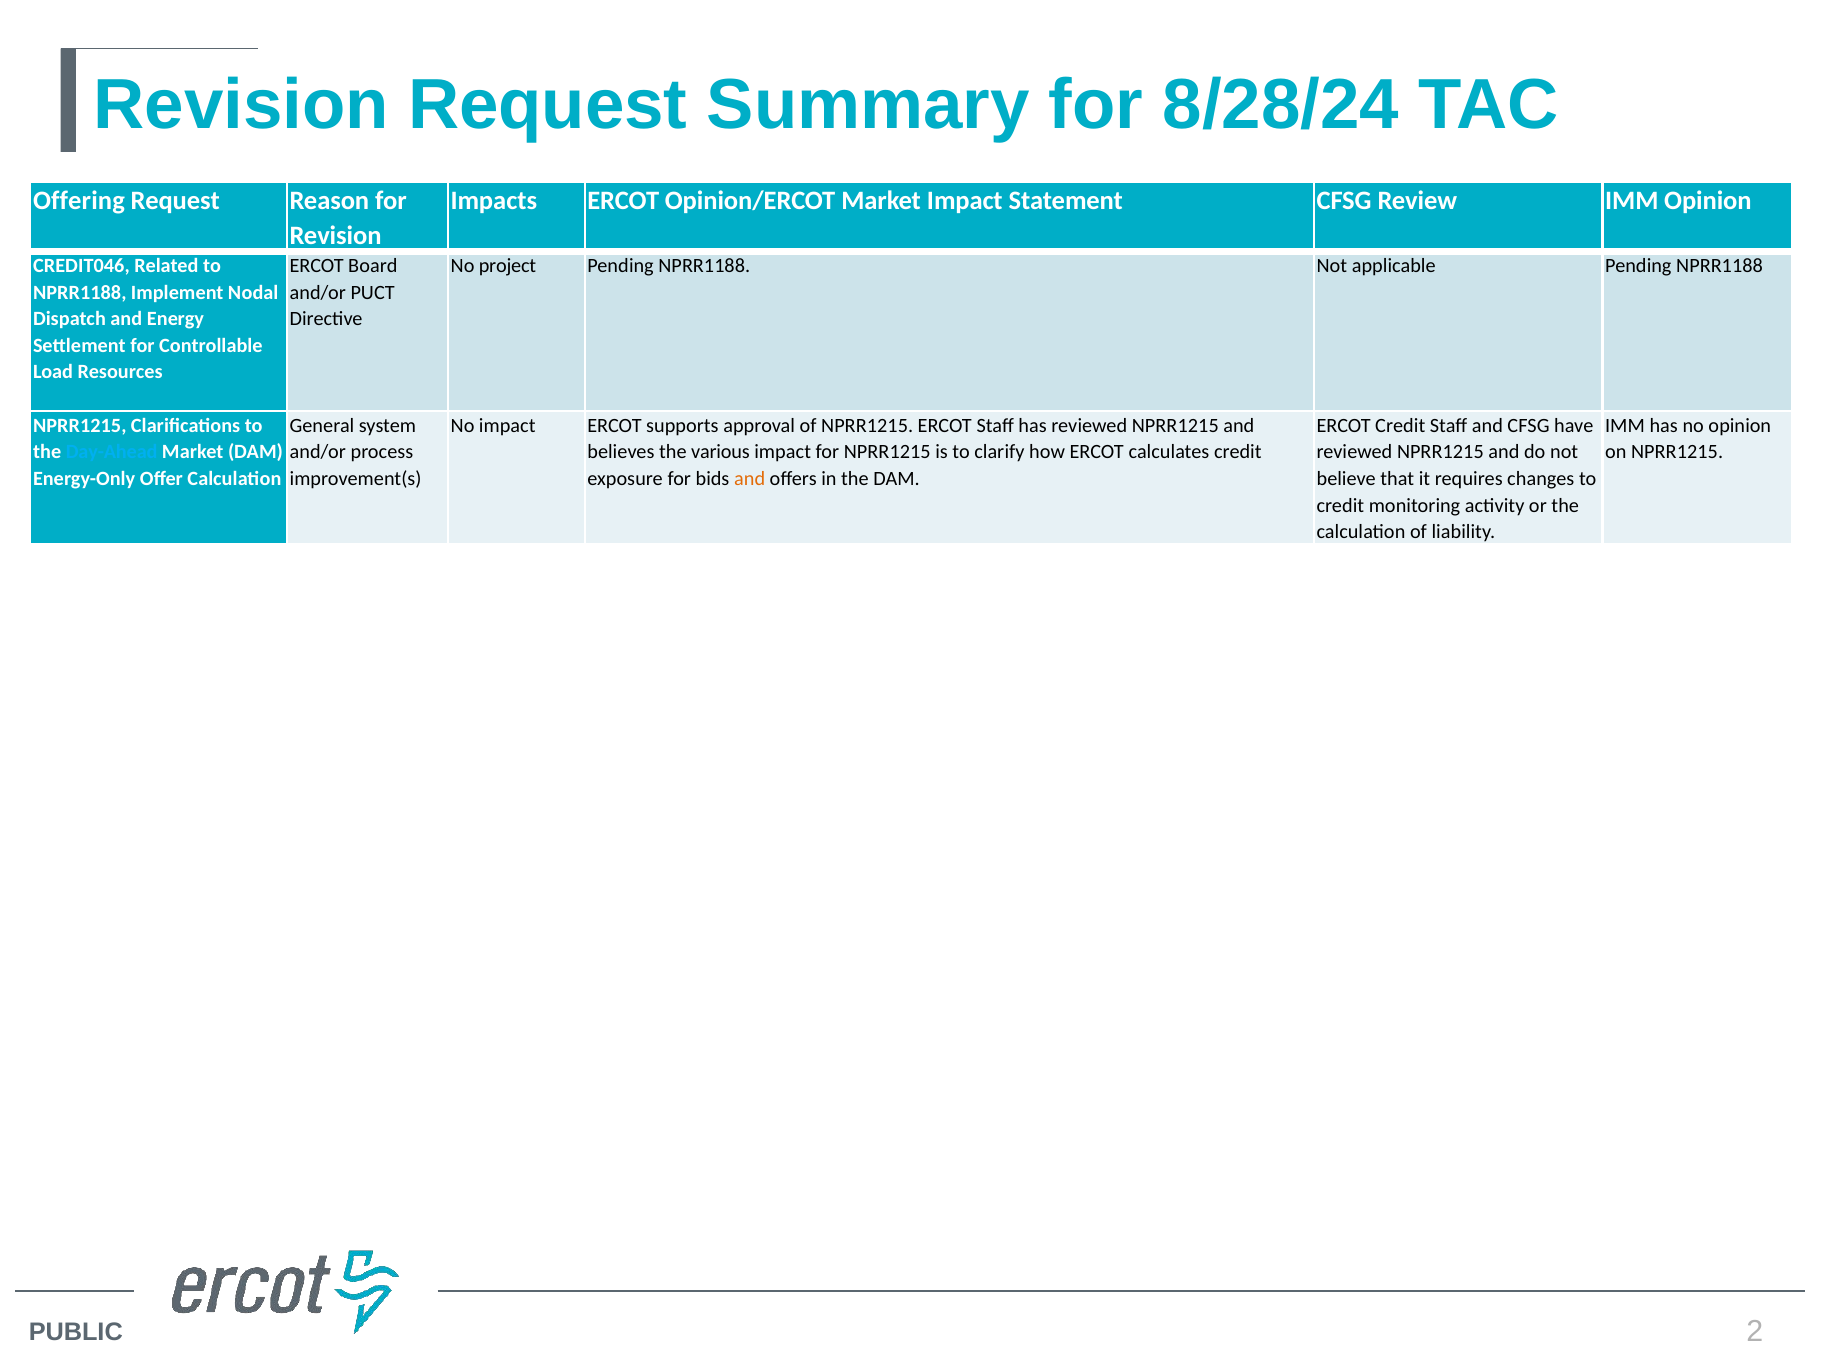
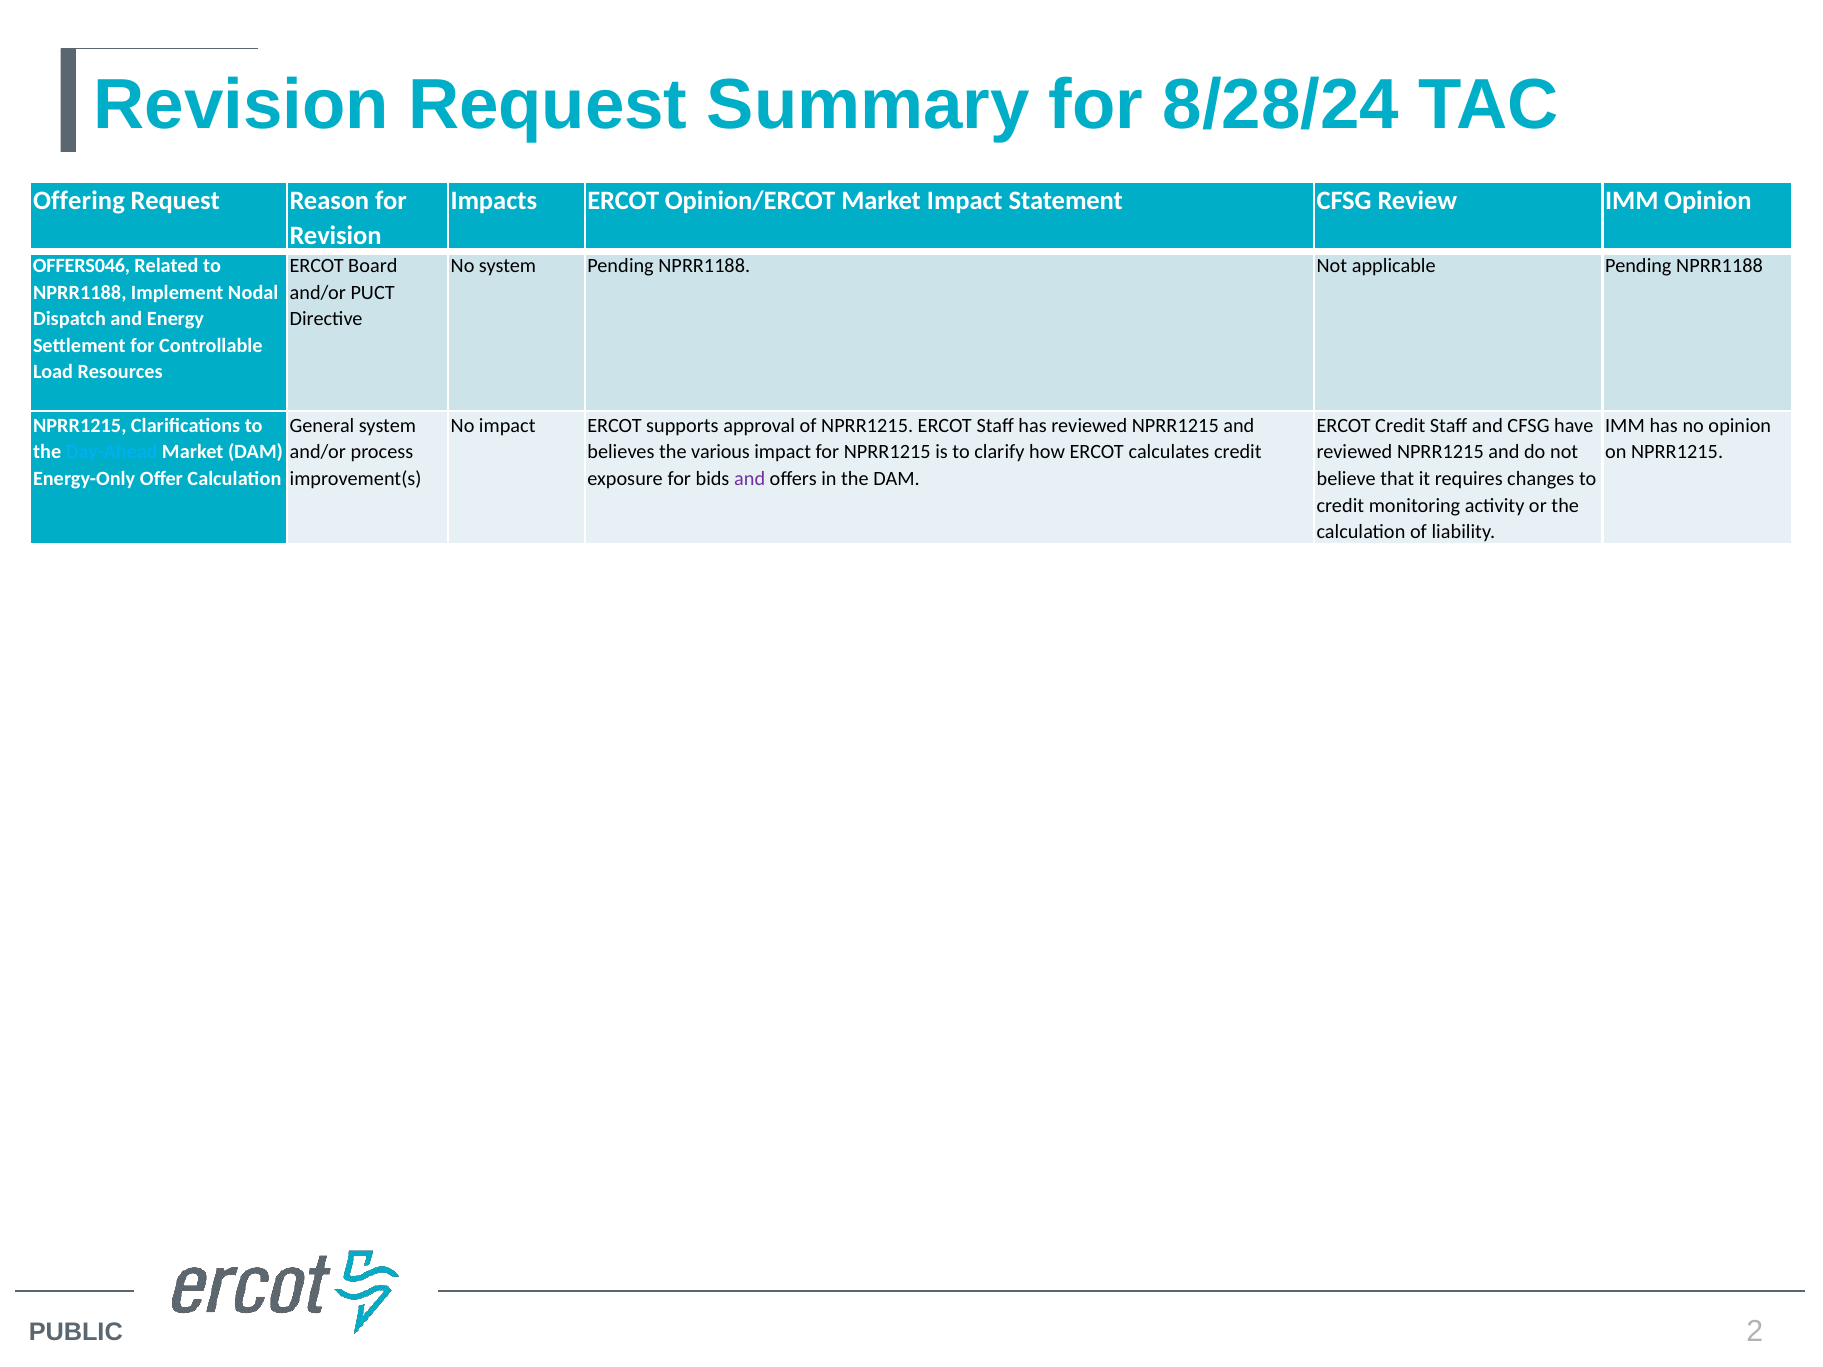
CREDIT046: CREDIT046 -> OFFERS046 (82, 266)
No project: project -> system (507, 266)
and colour: orange -> purple (750, 479)
